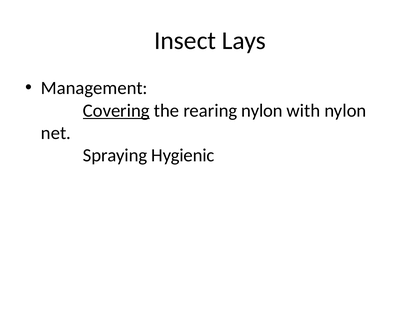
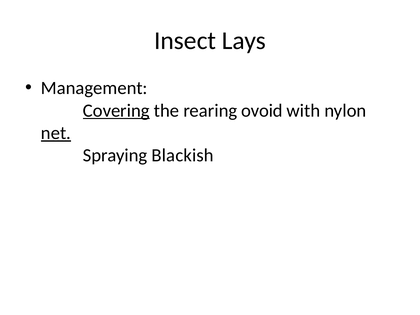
rearing nylon: nylon -> ovoid (262, 111)
net underline: none -> present (56, 133)
Hygienic: Hygienic -> Blackish (183, 155)
